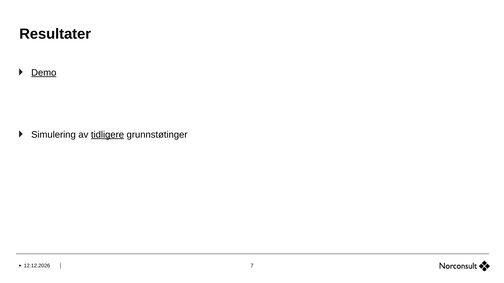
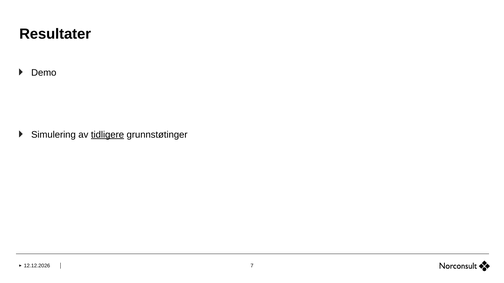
Demo underline: present -> none (44, 73)
